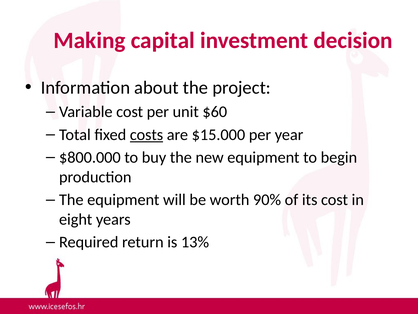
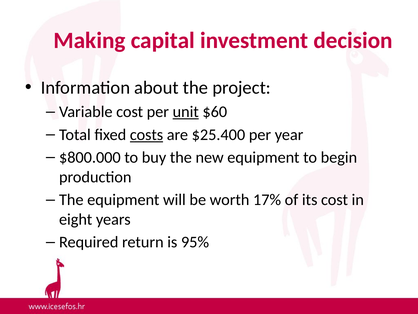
unit underline: none -> present (186, 112)
$15.000: $15.000 -> $25.400 (218, 134)
90%: 90% -> 17% (267, 200)
13%: 13% -> 95% (195, 242)
